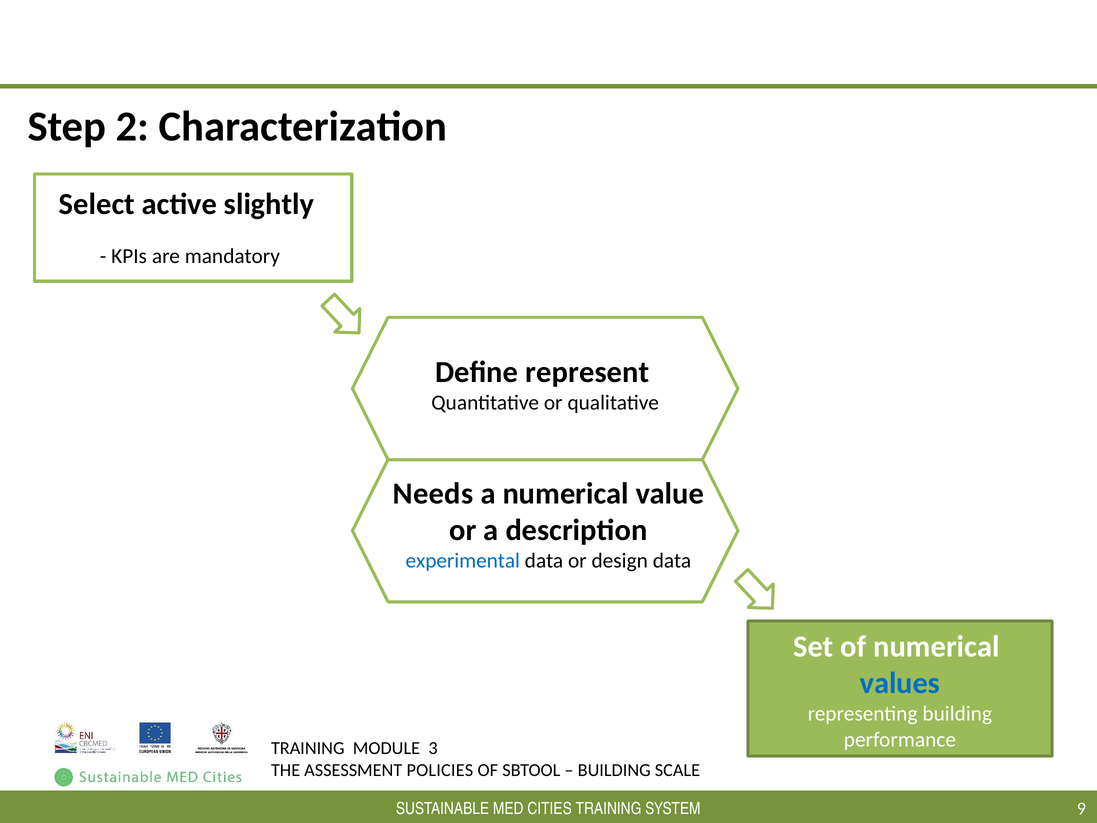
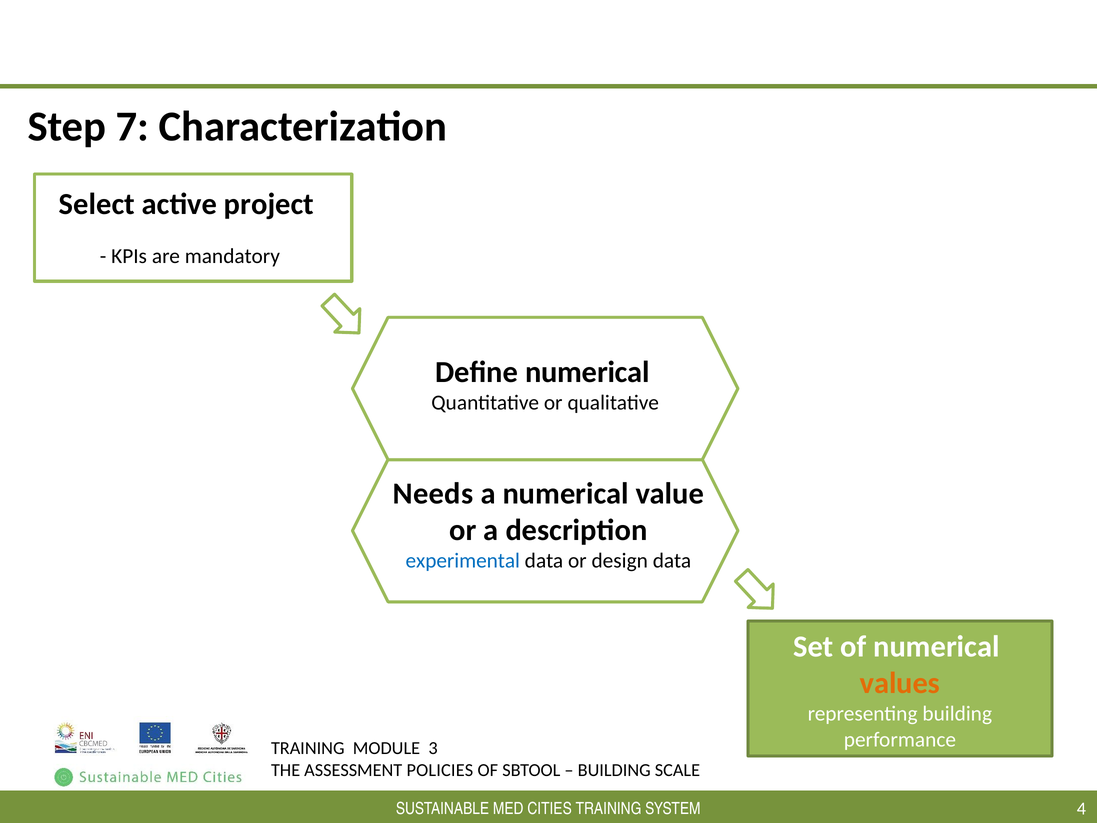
2: 2 -> 7 (133, 127)
slightly: slightly -> project (269, 204)
Define represent: represent -> numerical (587, 372)
values colour: blue -> orange (900, 683)
9: 9 -> 4 (1081, 809)
